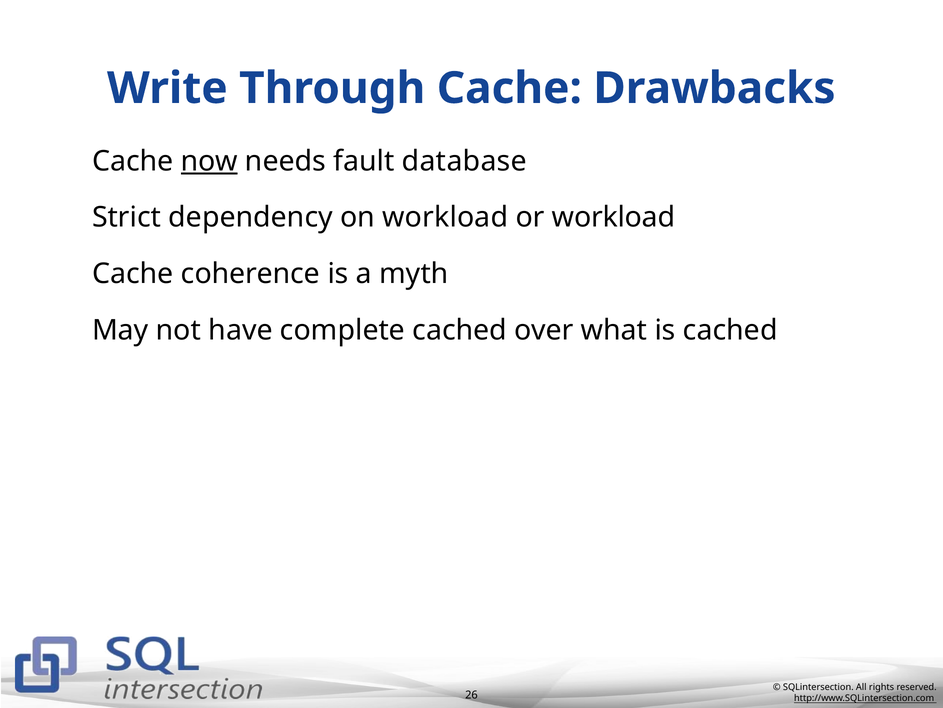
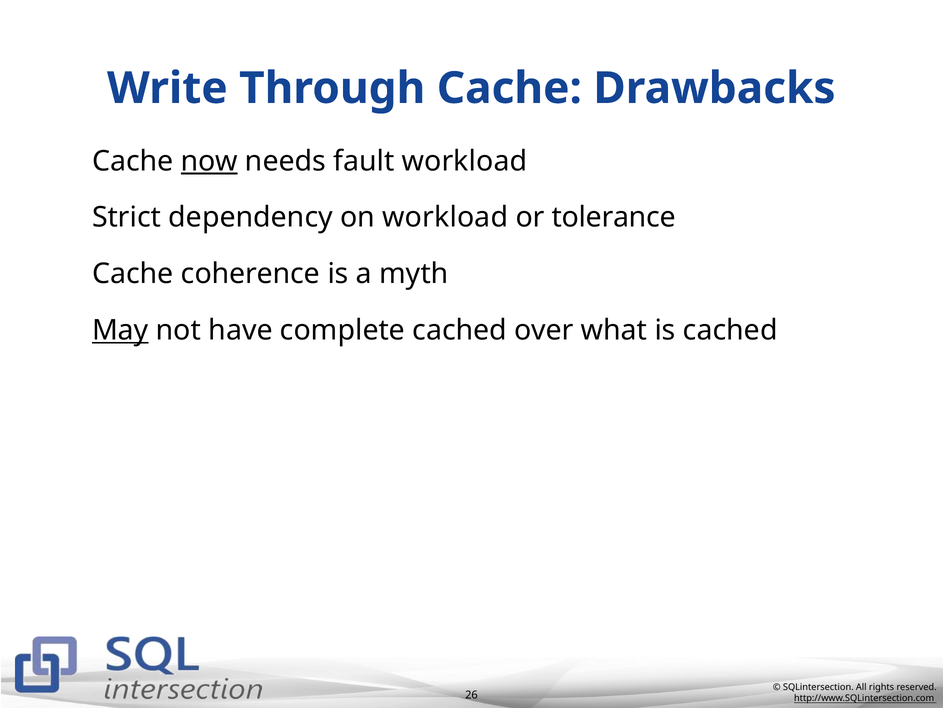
fault database: database -> workload (465, 161)
or workload: workload -> tolerance (614, 217)
May underline: none -> present (120, 330)
